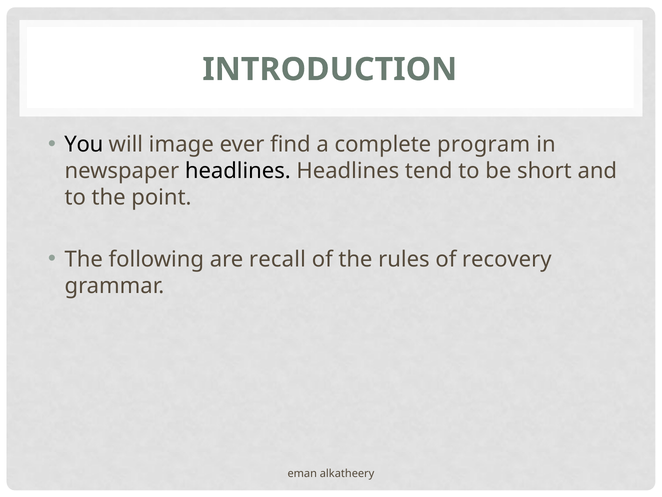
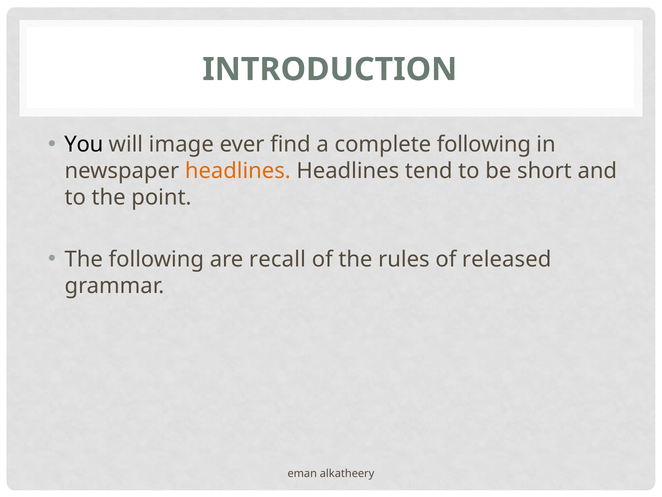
complete program: program -> following (484, 144)
headlines colour: black -> orange (238, 171)
recovery: recovery -> released (507, 259)
